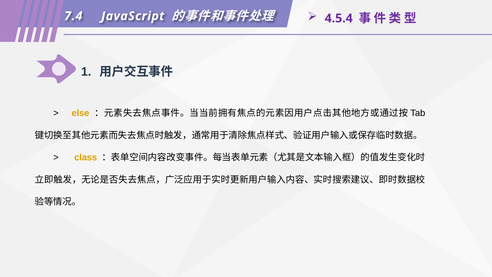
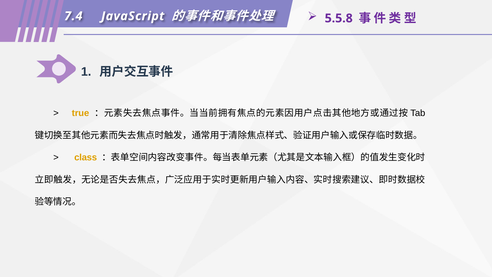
4.5.4: 4.5.4 -> 5.5.8 (339, 18)
else: else -> true (80, 113)
